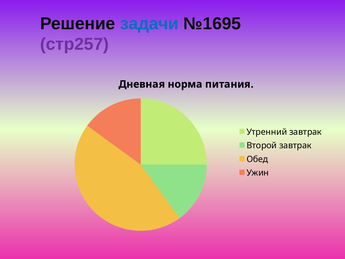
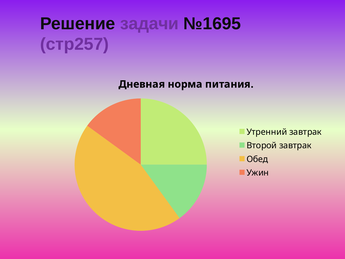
задачи colour: blue -> purple (149, 24)
